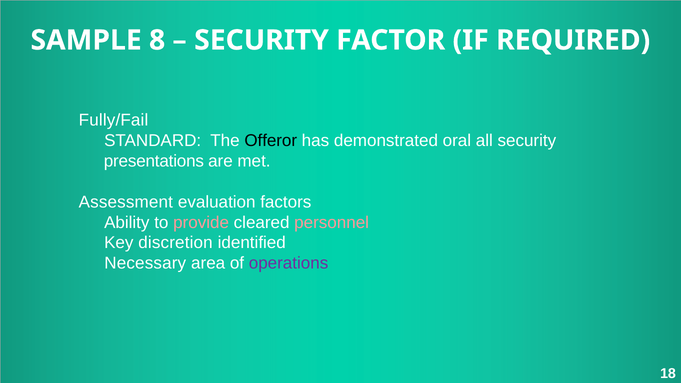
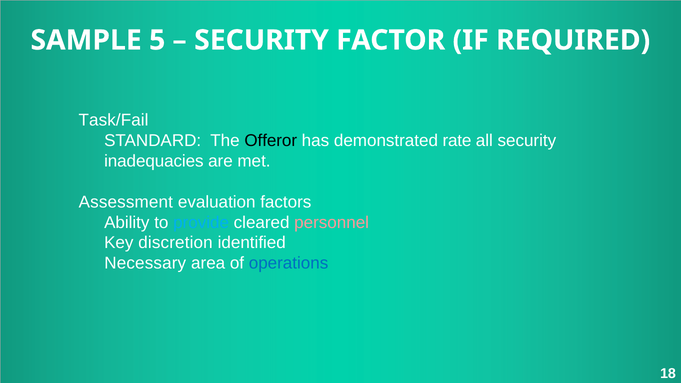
8: 8 -> 5 (157, 40)
Fully/Fail: Fully/Fail -> Task/Fail (114, 120)
oral: oral -> rate (457, 141)
presentations: presentations -> inadequacies (154, 161)
provide colour: pink -> light blue (201, 222)
operations colour: purple -> blue (289, 263)
